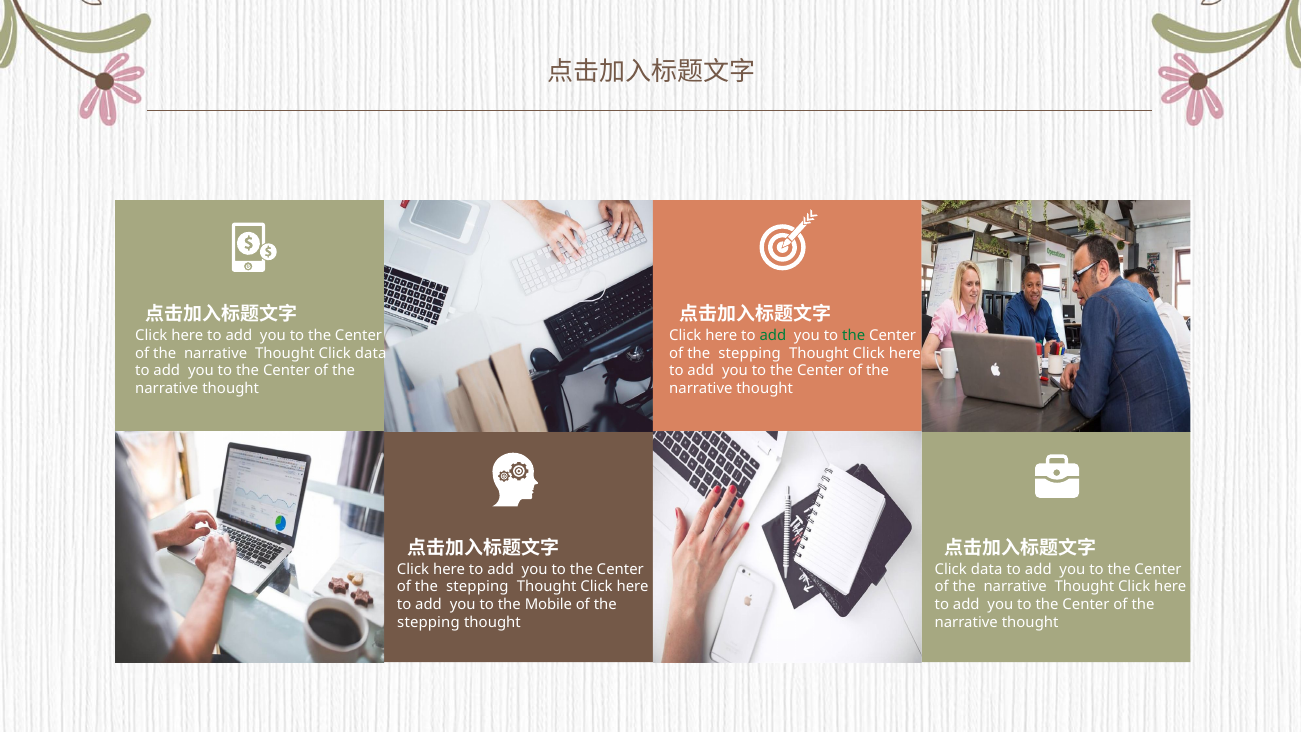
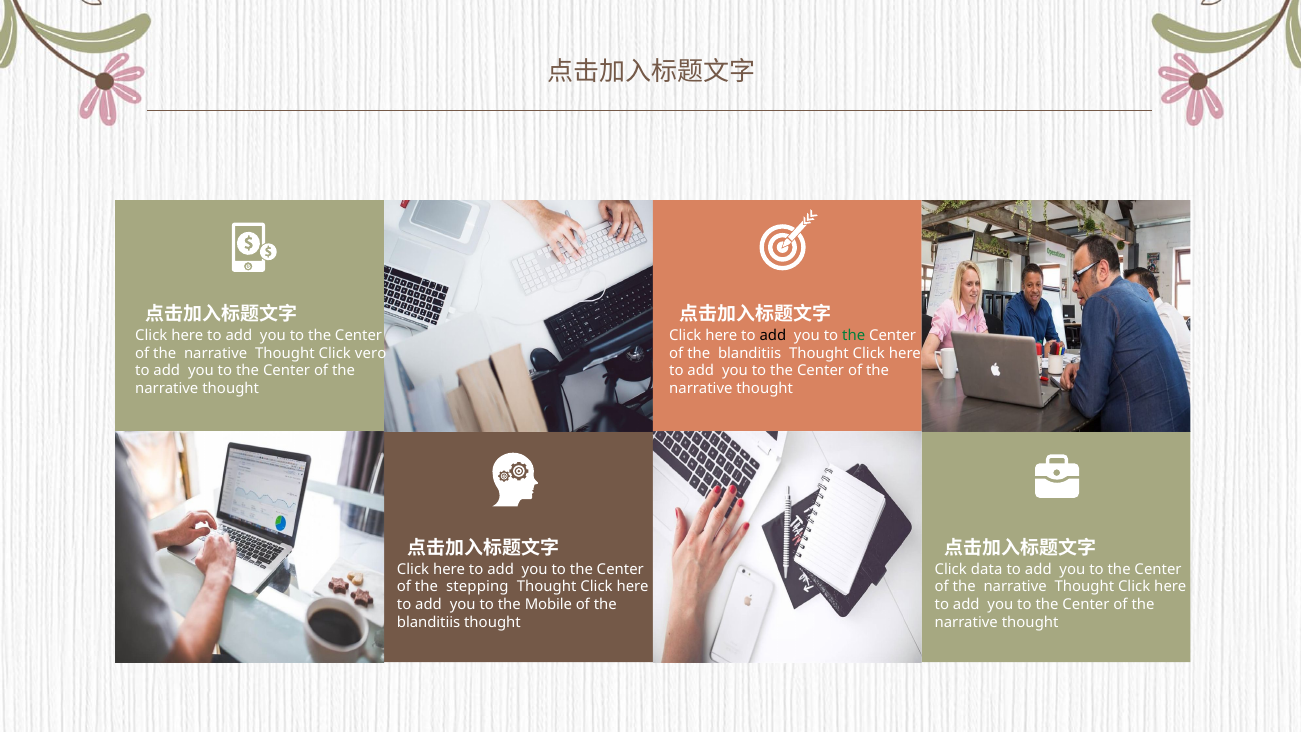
add colour: green -> black (773, 335)
Thought Click data: data -> vero (371, 353)
stepping: stepping -> blanditiis (750, 353)
stepping: stepping -> blanditiis (429, 623)
